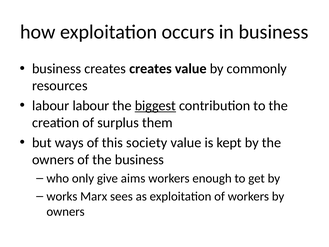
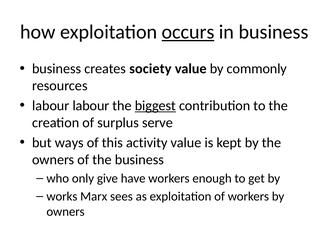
occurs underline: none -> present (188, 32)
creates creates: creates -> society (150, 69)
them: them -> serve (157, 123)
society: society -> activity (147, 143)
aims: aims -> have (133, 178)
